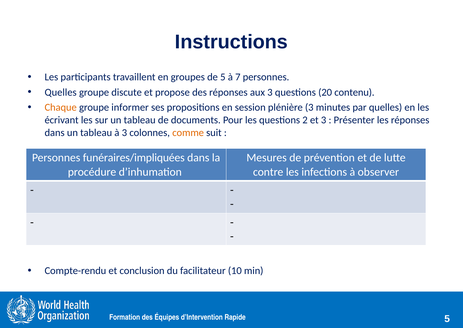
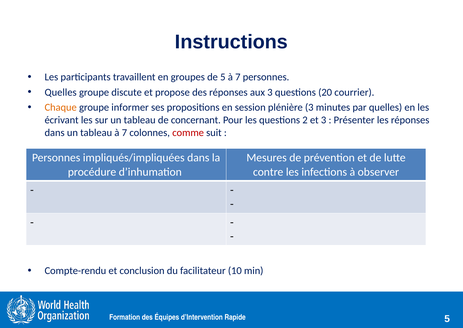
contenu: contenu -> courrier (354, 92)
documents: documents -> concernant (196, 120)
tableau à 3: 3 -> 7 (124, 132)
comme colour: orange -> red (188, 132)
funéraires/impliquées: funéraires/impliquées -> impliqués/impliquées (134, 157)
